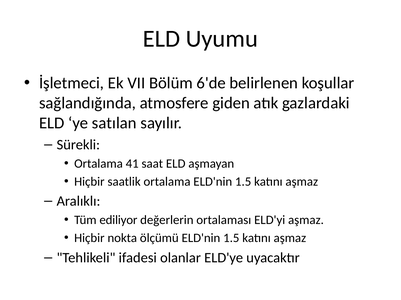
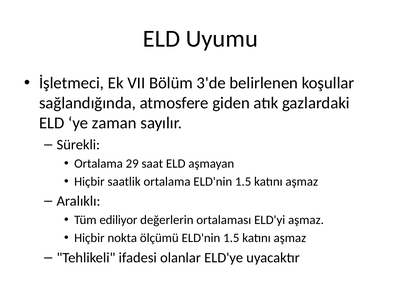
6'de: 6'de -> 3'de (211, 83)
satılan: satılan -> zaman (114, 123)
41: 41 -> 29 (132, 164)
